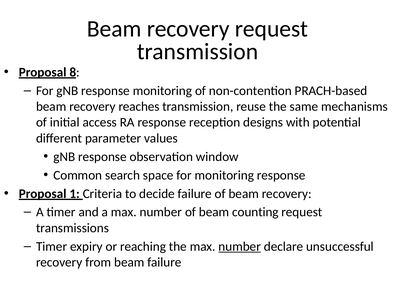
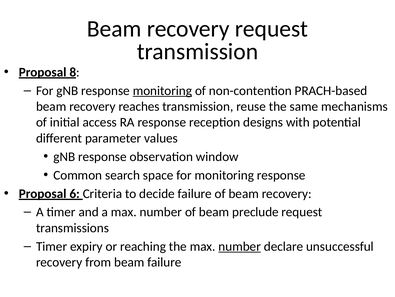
monitoring underline: none -> present (162, 90)
1: 1 -> 6 (75, 193)
counting: counting -> preclude (255, 212)
